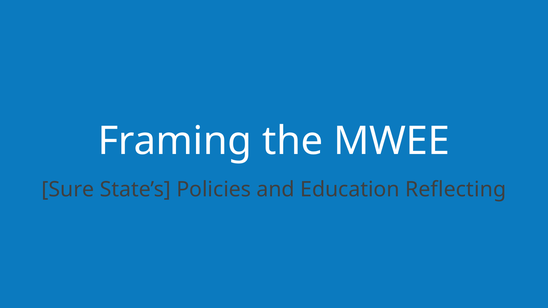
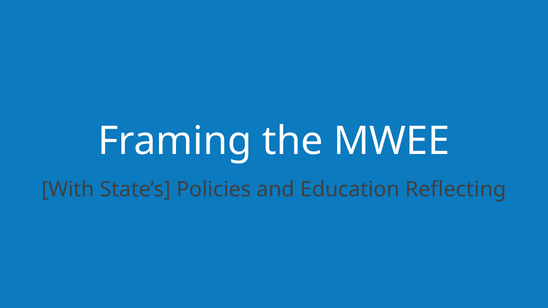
Sure: Sure -> With (68, 190)
